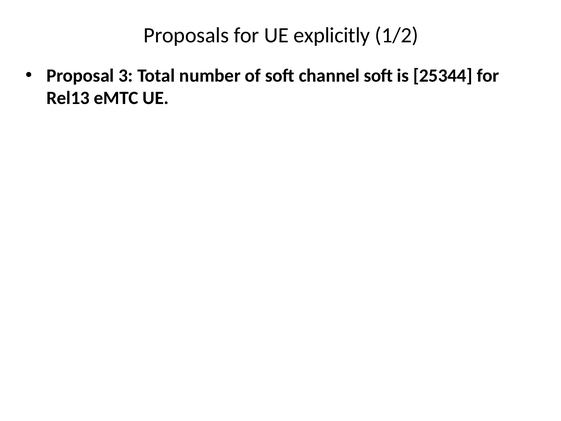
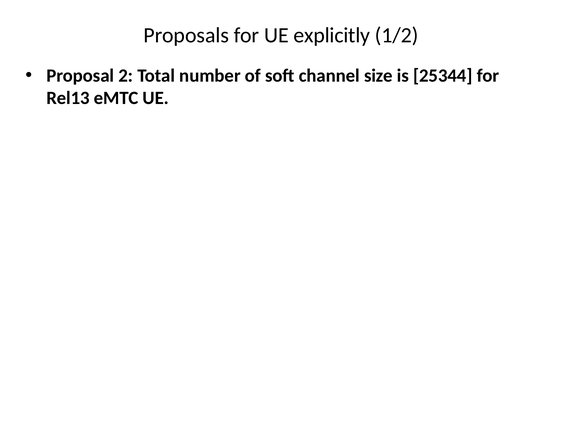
3: 3 -> 2 (126, 76)
channel soft: soft -> size (378, 76)
